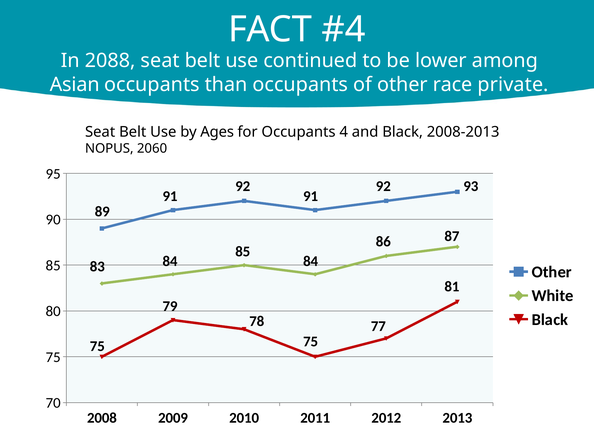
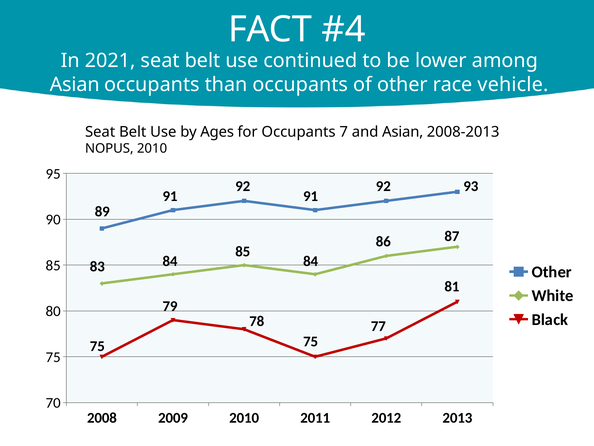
2088: 2088 -> 2021 (110, 61)
private: private -> vehicle (513, 84)
4: 4 -> 7 (344, 132)
and Black: Black -> Asian (403, 132)
NOPUS 2060: 2060 -> 2010 (152, 148)
